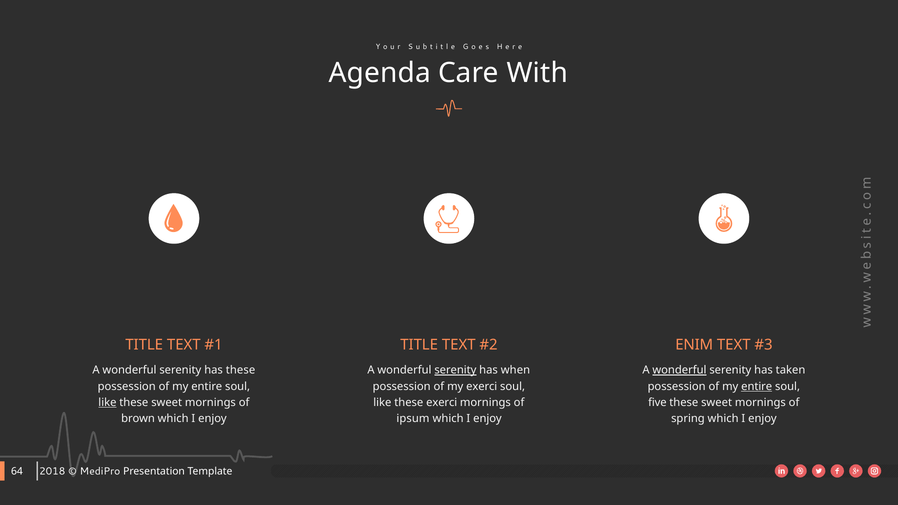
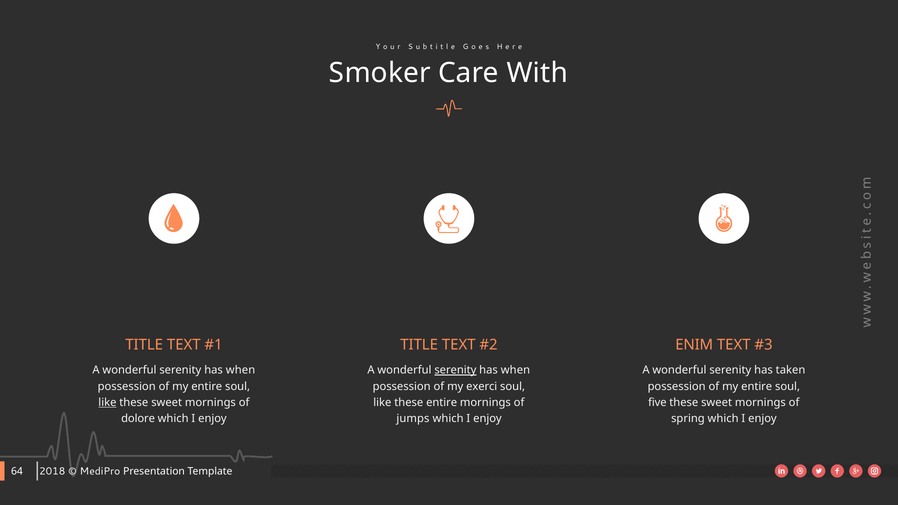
Agenda: Agenda -> Smoker (380, 73)
these: these -> when (241, 370)
wonderful underline: present -> none (679, 370)
entire underline: present -> none (757, 386)
these exerci: exerci -> entire (442, 403)
brown: brown -> dolore (138, 419)
ipsum: ipsum -> jumps (413, 419)
